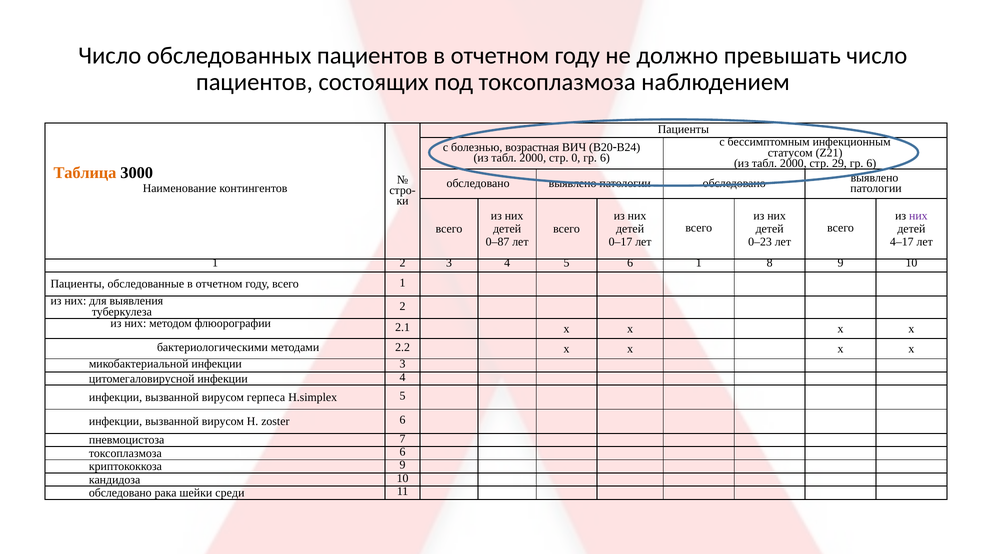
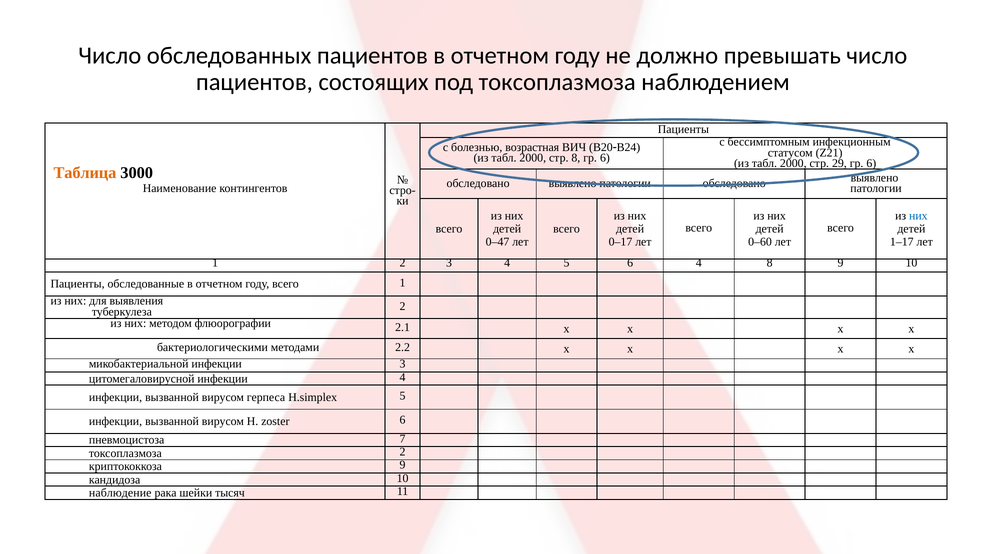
стр 0: 0 -> 8 (576, 158)
них colour: purple -> blue (918, 216)
0–87: 0–87 -> 0–47 (498, 242)
0–23: 0–23 -> 0–60 (760, 242)
4–17: 4–17 -> 1–17 (902, 242)
6 1: 1 -> 4 (699, 263)
токсоплазмоза 6: 6 -> 2 (403, 452)
обследовано: обследовано -> наблюдение (120, 493)
среди: среди -> тысяч (230, 493)
